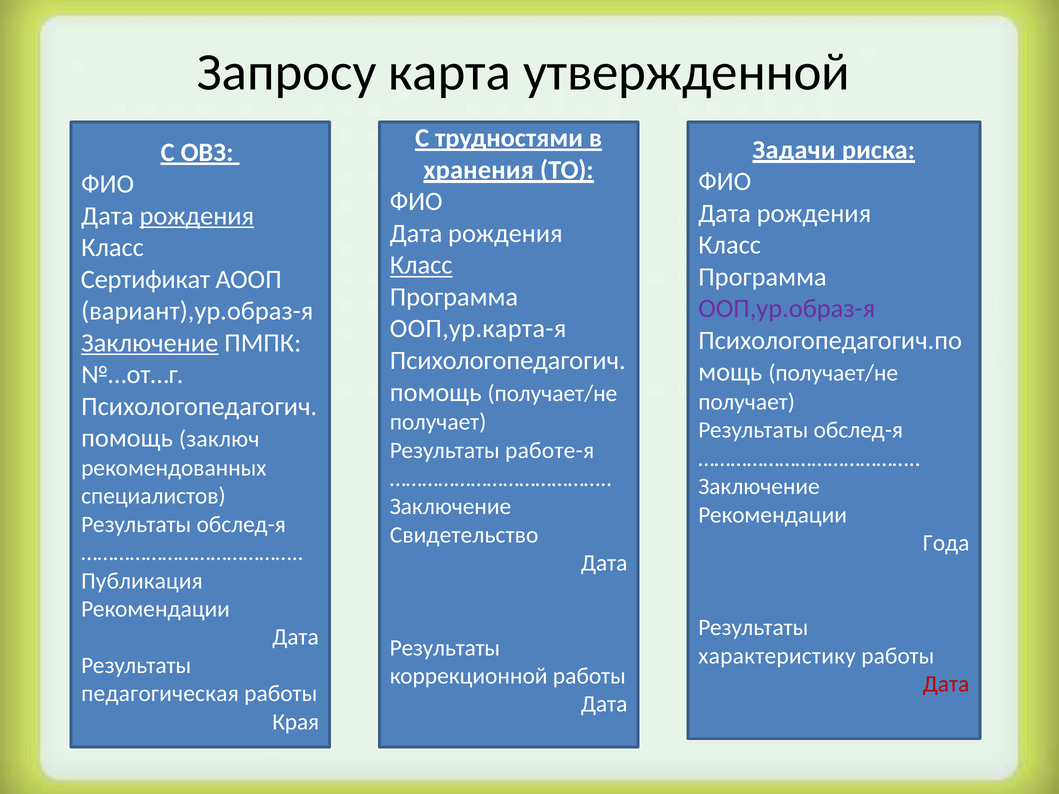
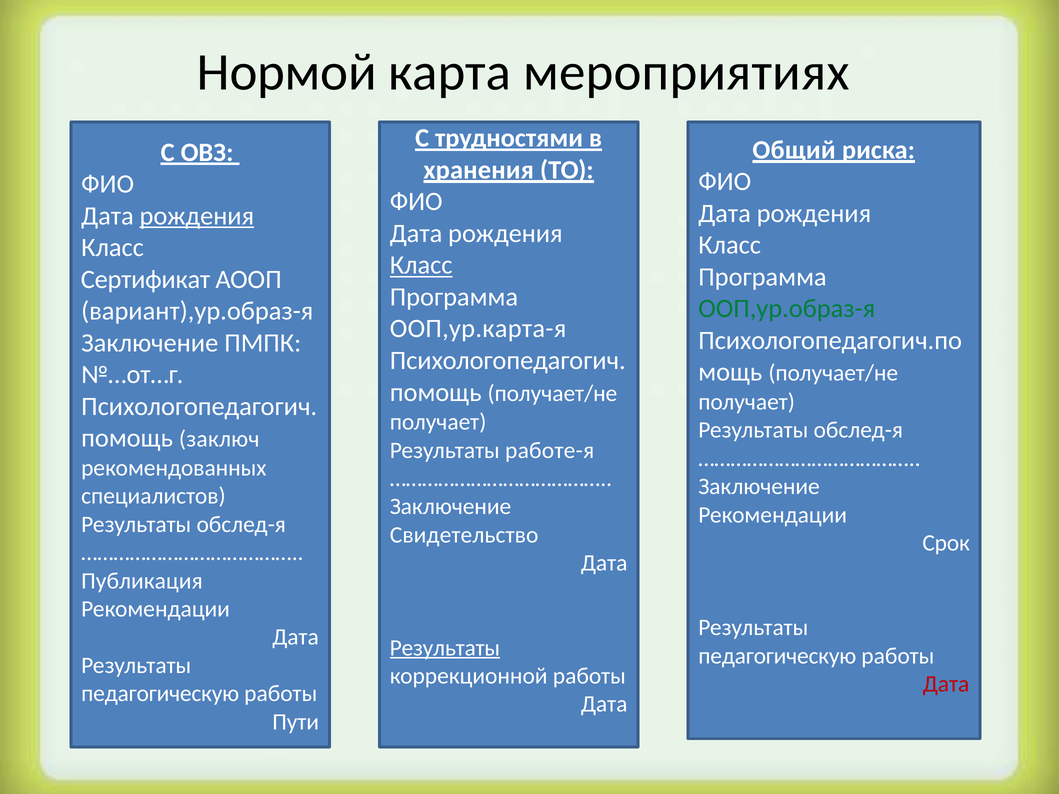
Запросу: Запросу -> Нормой (287, 73)
утвержденной: утвержденной -> мероприятиях (686, 73)
Задачи: Задачи -> Общий (794, 150)
ООП,ур.образ-я colour: purple -> green (787, 309)
Заключение underline: present -> none (150, 343)
Года: Года -> Срок (946, 543)
Результаты underline: none -> present (445, 648)
характеристику: характеристику -> педагогическую (777, 656)
педагогическая: педагогическая -> педагогическую (160, 694)
Края: Края -> Пути (296, 722)
